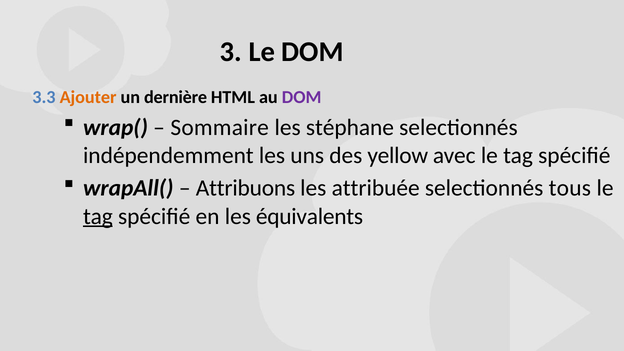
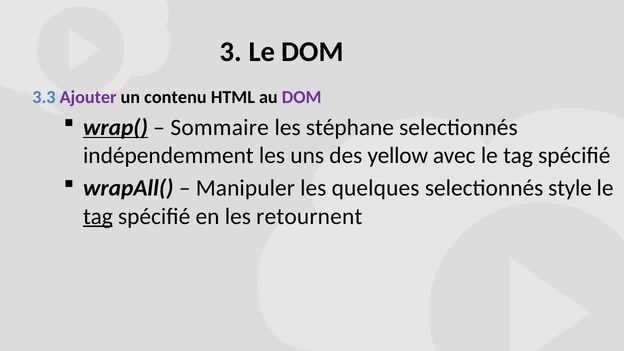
Ajouter colour: orange -> purple (88, 97)
dernière: dernière -> contenu (175, 97)
wrap( underline: none -> present (115, 127)
Attribuons: Attribuons -> Manipuler (245, 188)
attribuée: attribuée -> quelques (376, 188)
tous: tous -> style (570, 188)
équivalents: équivalents -> retournent (309, 216)
